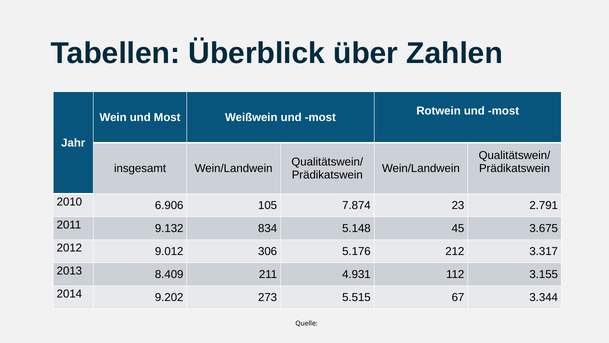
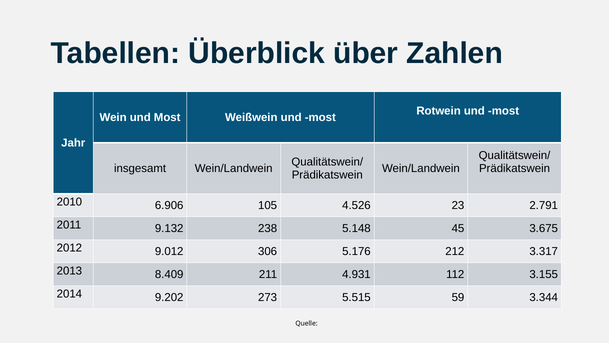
7.874: 7.874 -> 4.526 (356, 205)
834: 834 -> 238 (268, 228)
67: 67 -> 59 (458, 297)
